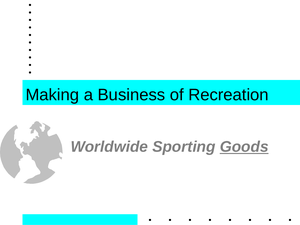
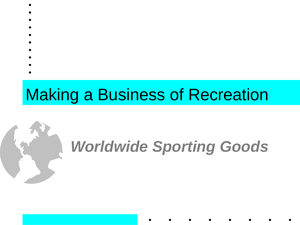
Goods underline: present -> none (244, 147)
